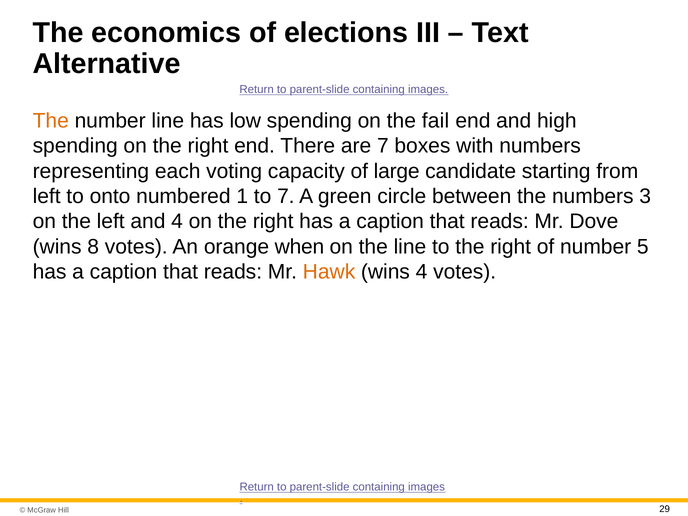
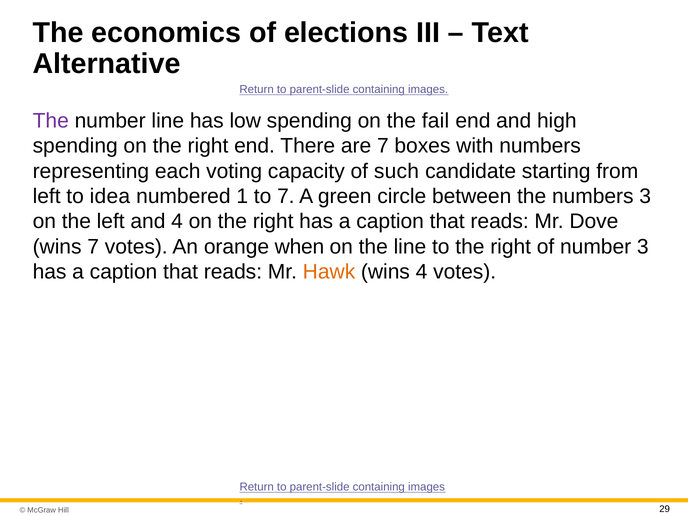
The colour: orange -> purple (51, 121)
large: large -> such (396, 171)
onto: onto -> idea (110, 196)
wins 8: 8 -> 7 (93, 247)
number 5: 5 -> 3 (643, 247)
